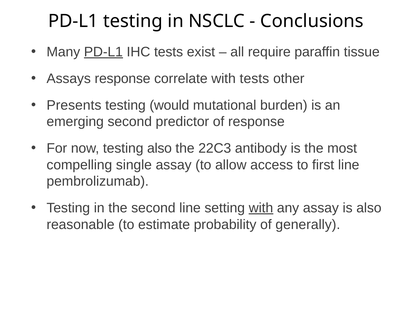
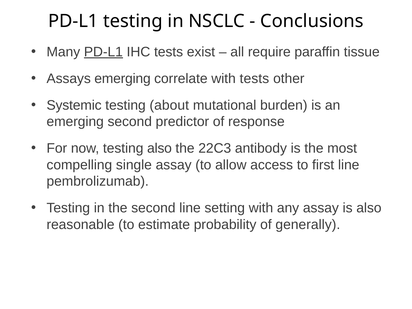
Assays response: response -> emerging (123, 79)
Presents: Presents -> Systemic (74, 105)
would: would -> about (169, 105)
with underline: present -> none (261, 208)
